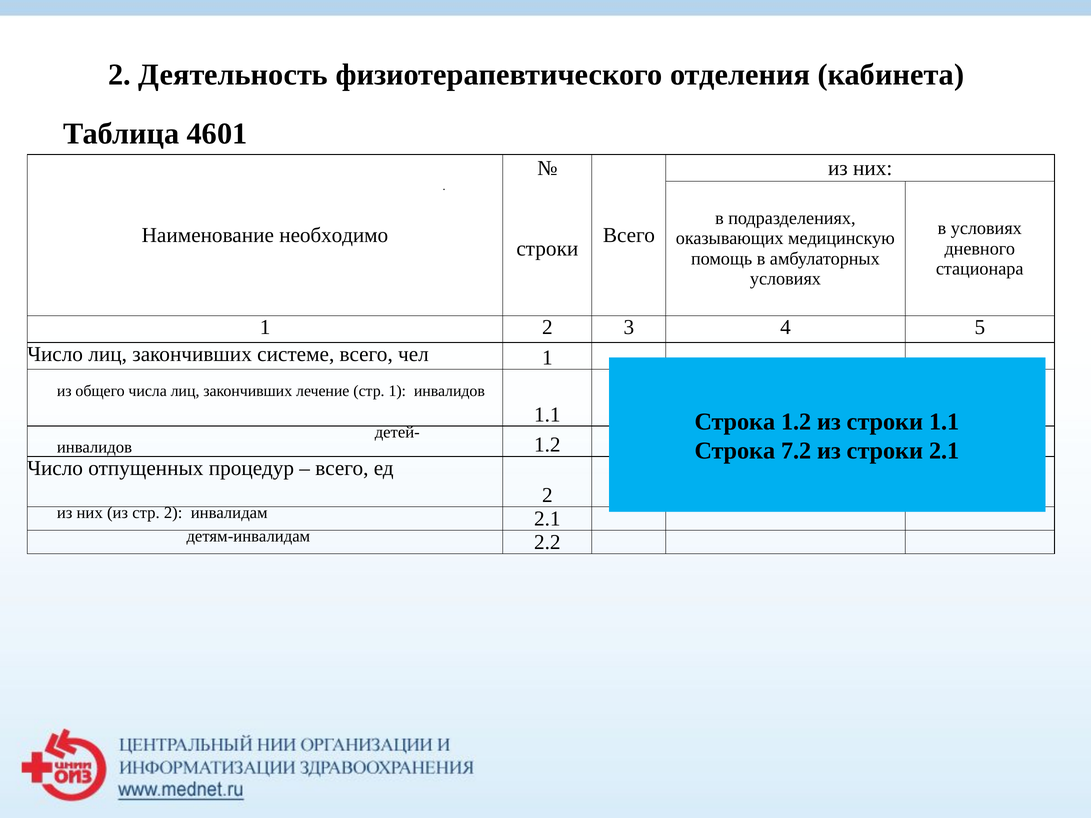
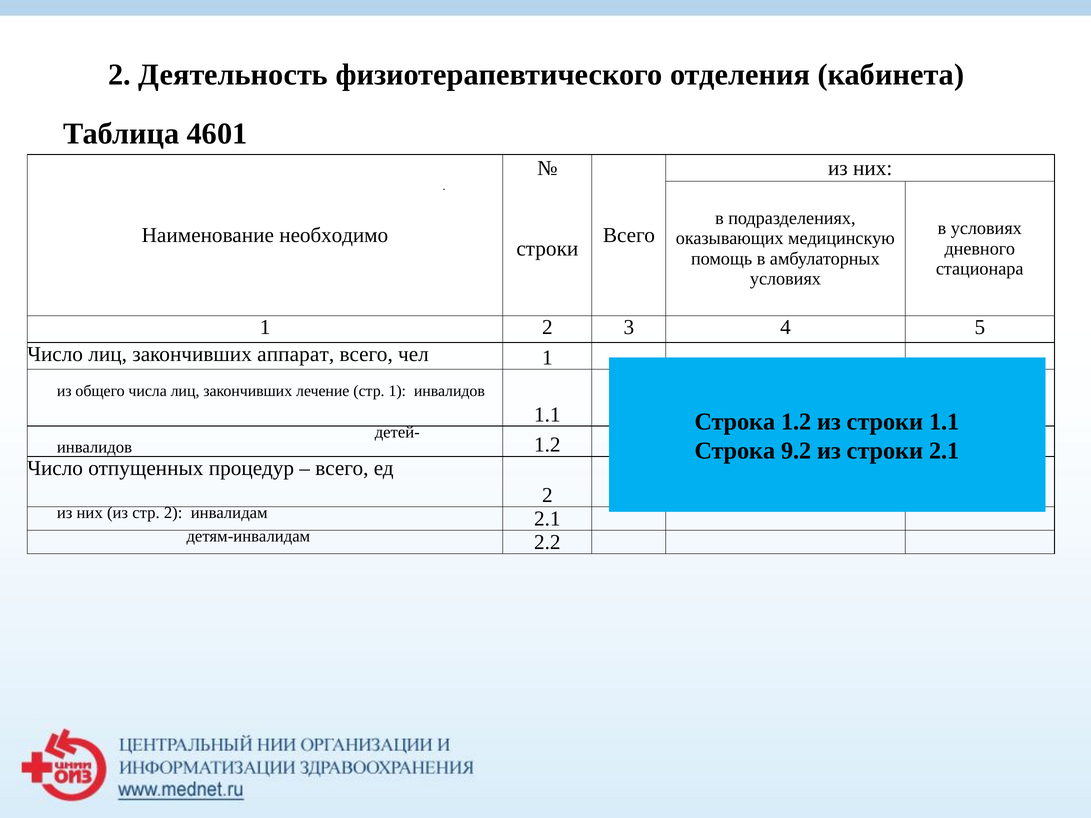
системе: системе -> аппарат (296, 354)
7.2: 7.2 -> 9.2 (796, 451)
